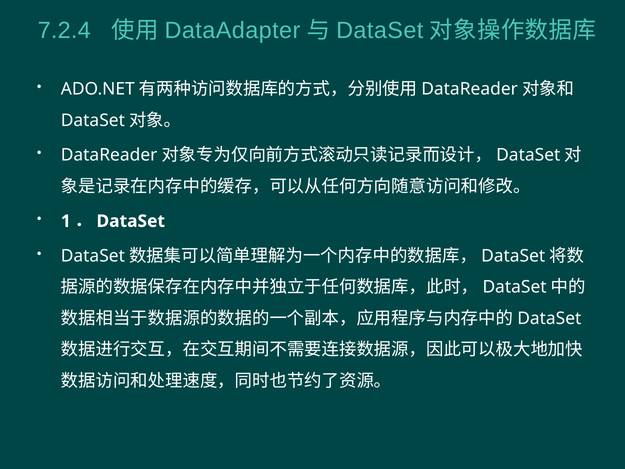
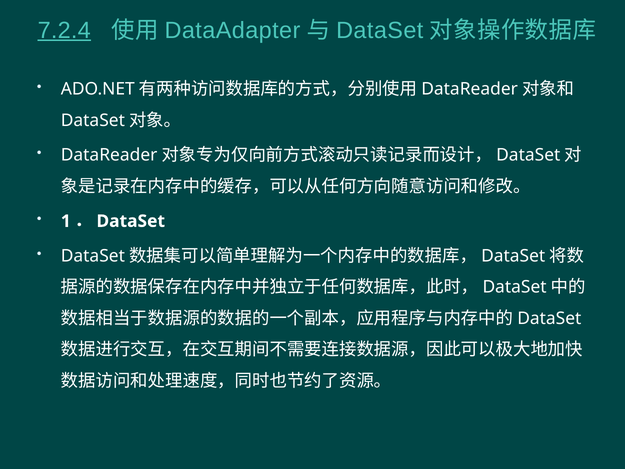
7.2.4 underline: none -> present (64, 30)
